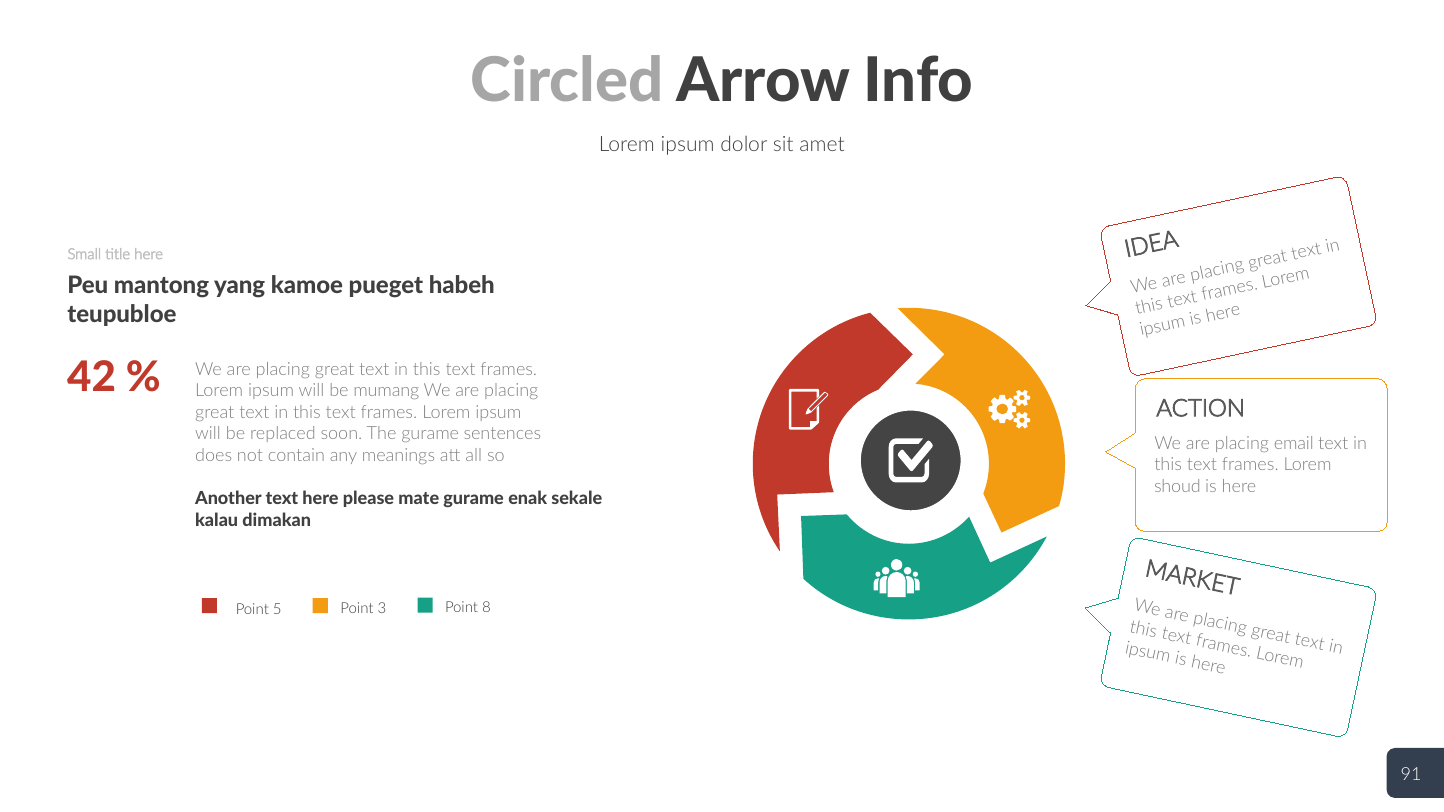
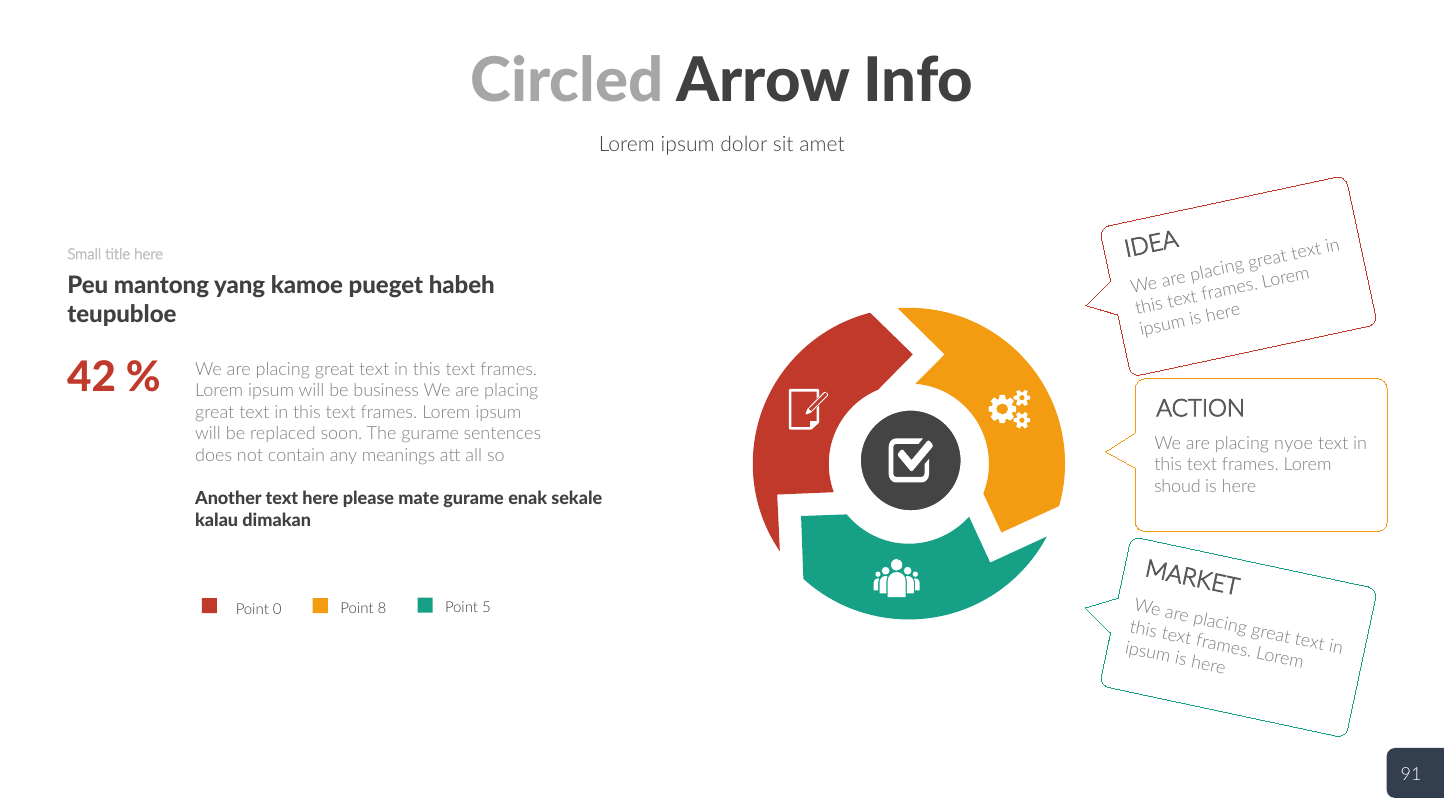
mumang: mumang -> business (386, 391)
email: email -> nyoe (1294, 443)
5: 5 -> 0 (277, 609)
3: 3 -> 8 (382, 609)
8: 8 -> 5 (487, 607)
